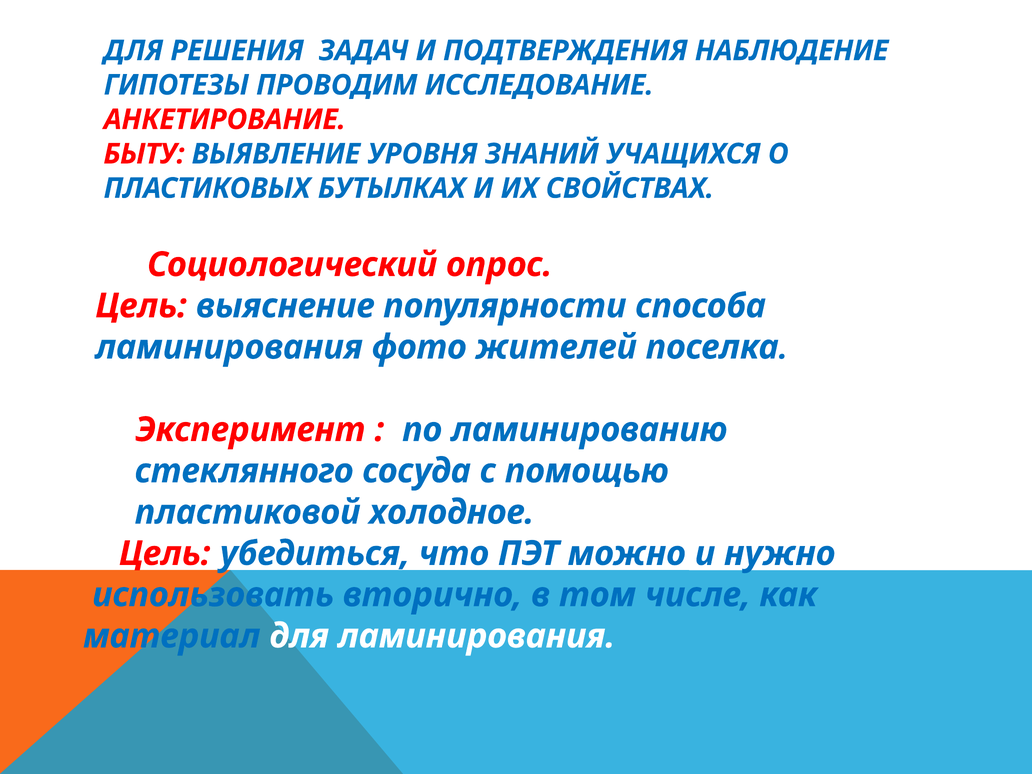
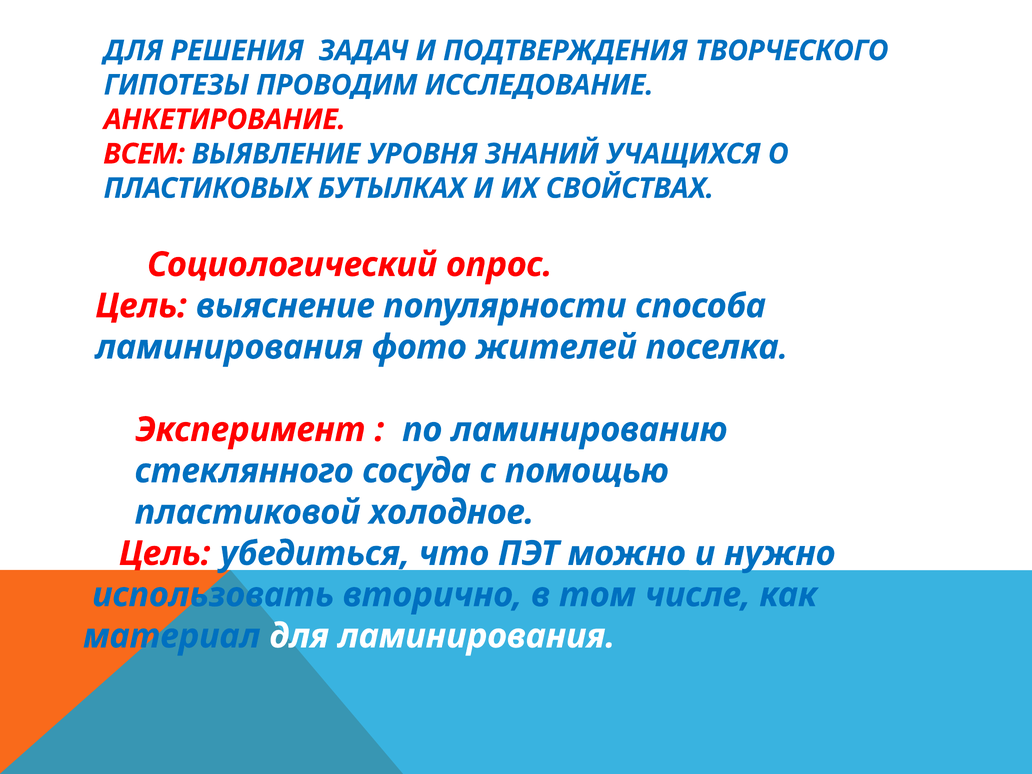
НАБЛЮДЕНИЕ: НАБЛЮДЕНИЕ -> ТВОРЧЕСКОГО (792, 51)
БЫТУ: БЫТУ -> ВСЕМ (144, 154)
